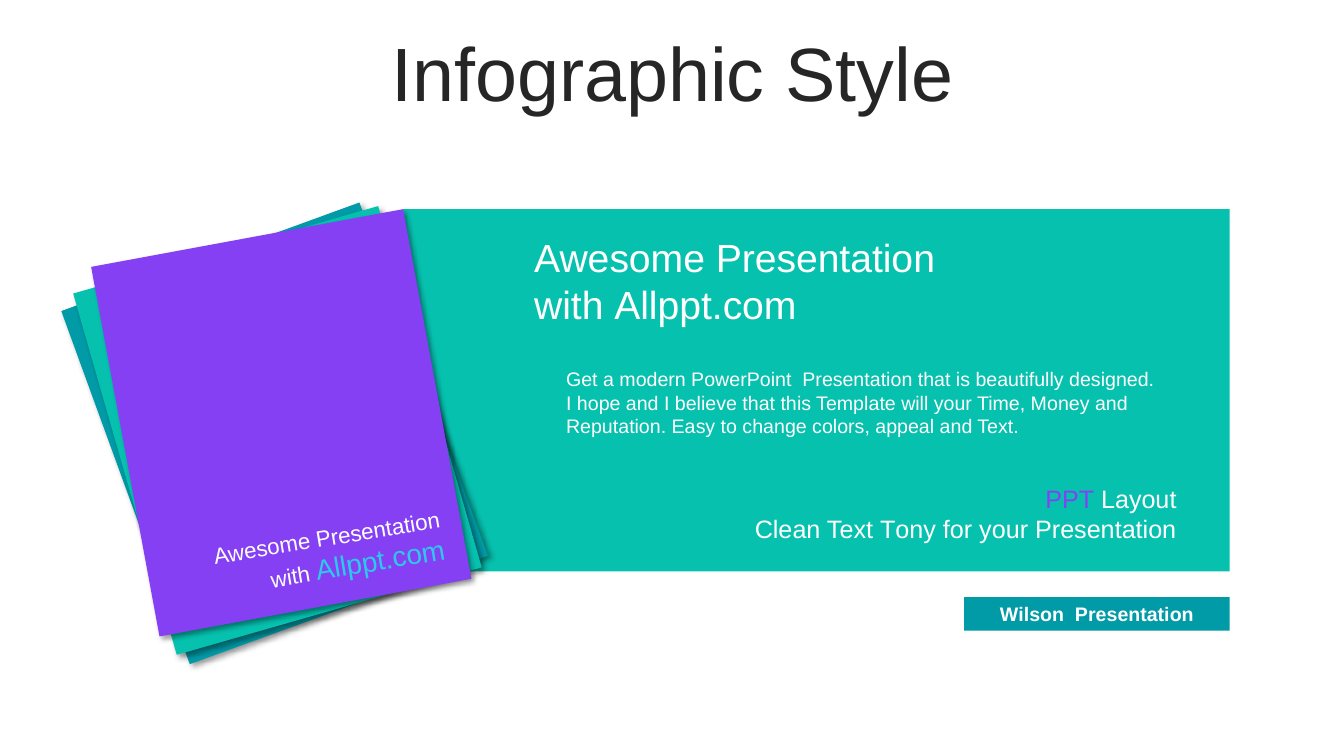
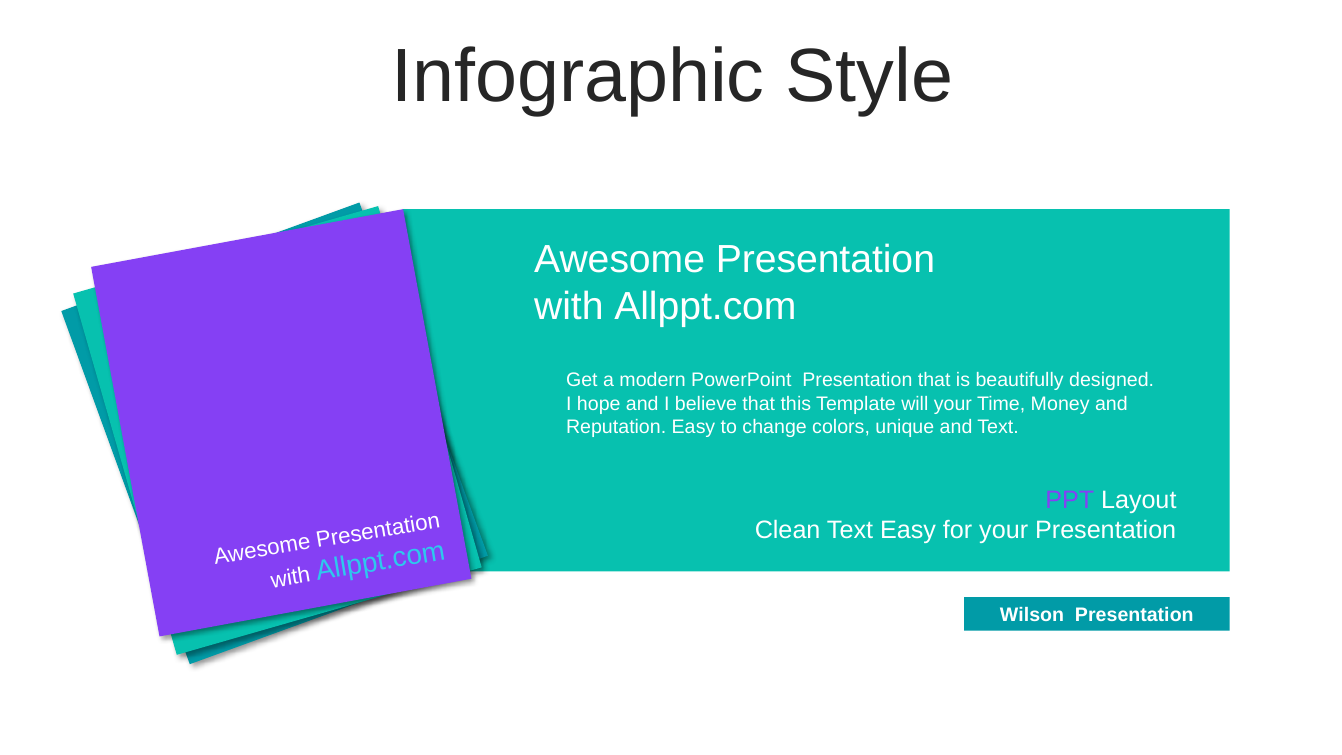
appeal: appeal -> unique (905, 427)
Text Tony: Tony -> Easy (908, 530)
